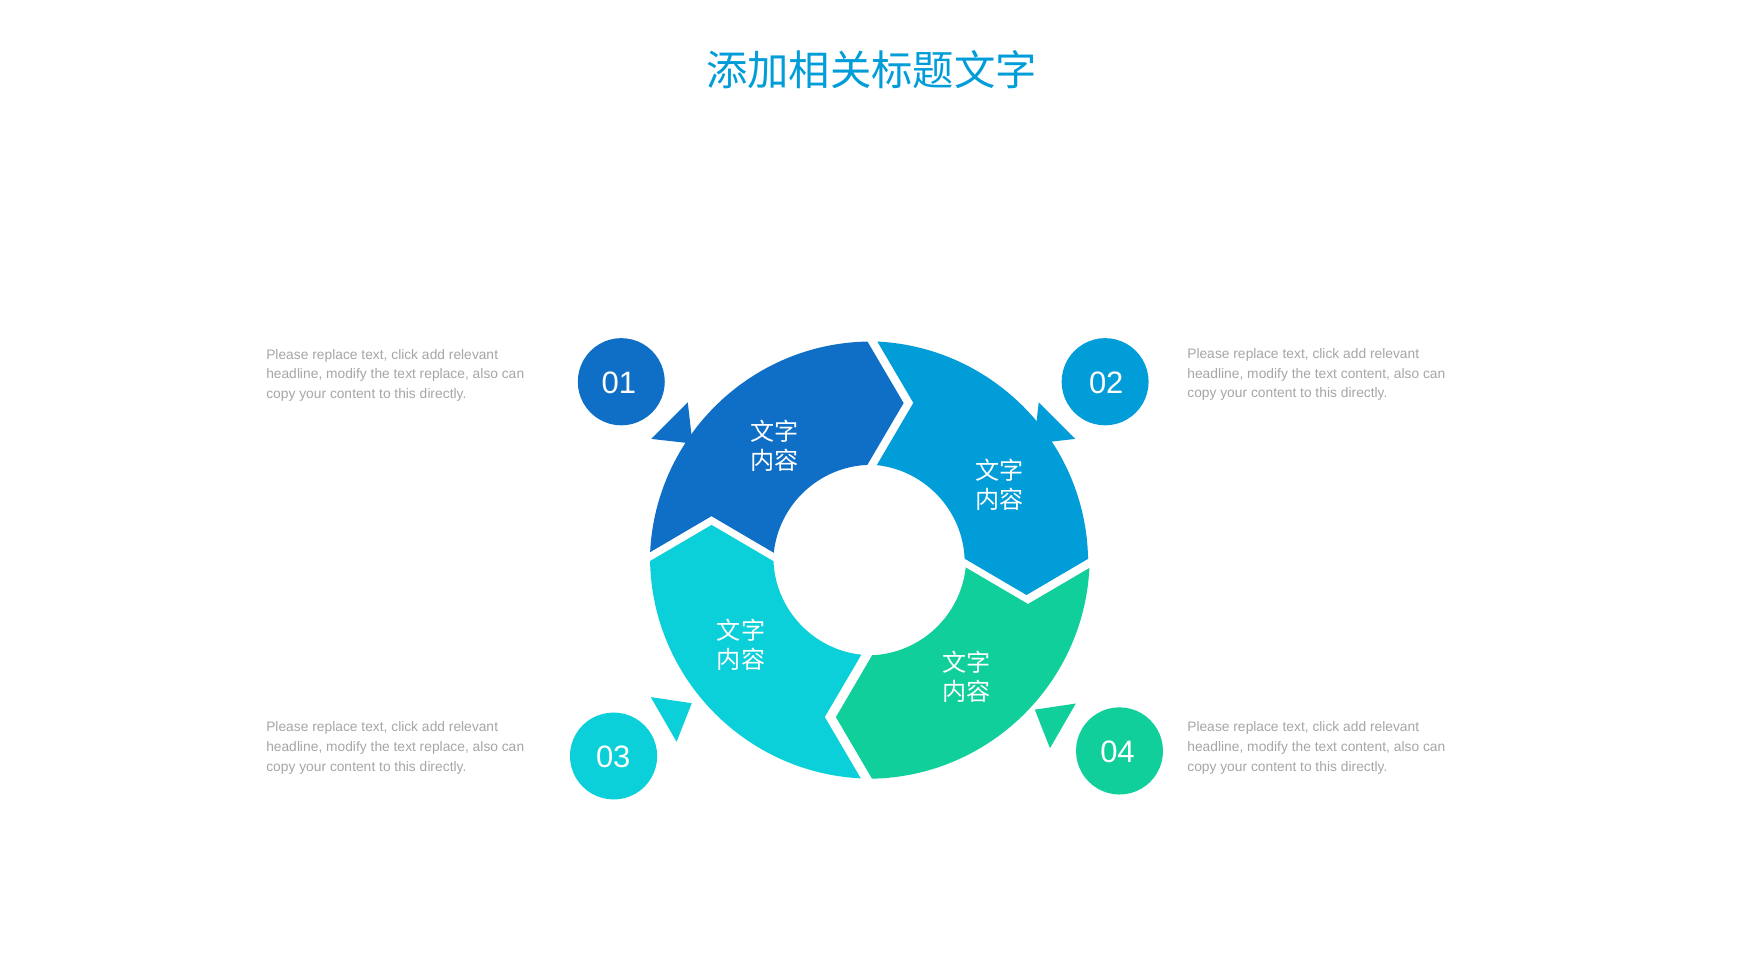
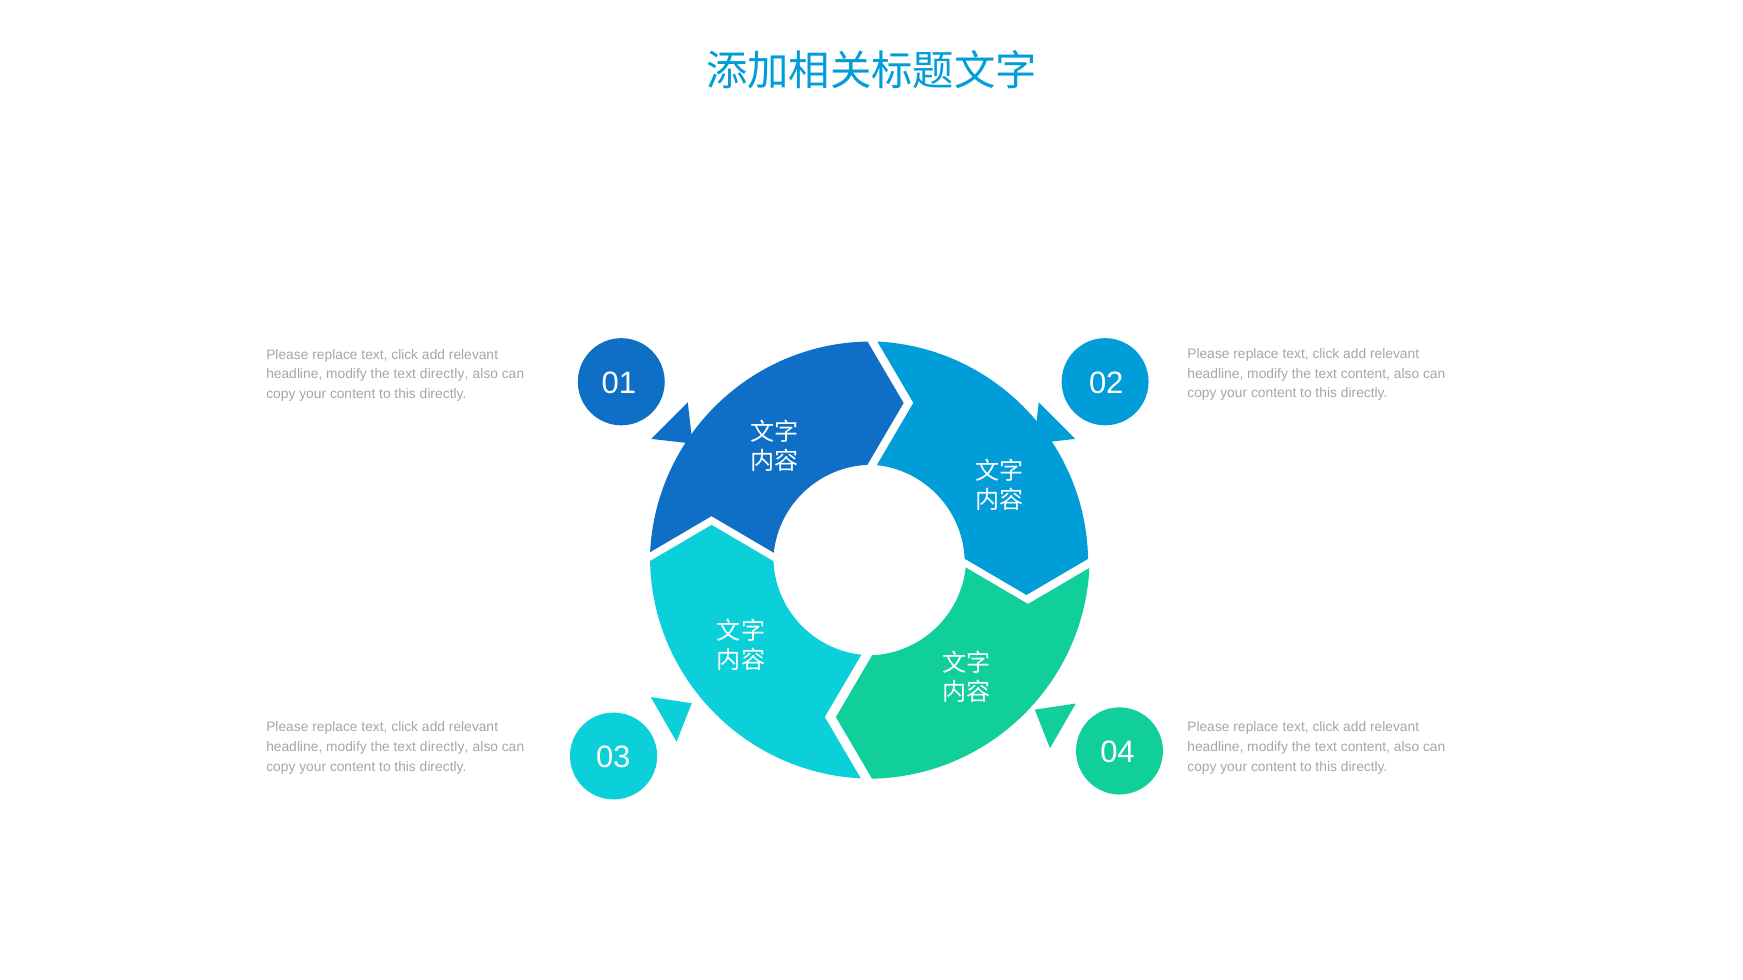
replace: replace -> directly (444, 374)
replace: replace -> directly (444, 747)
